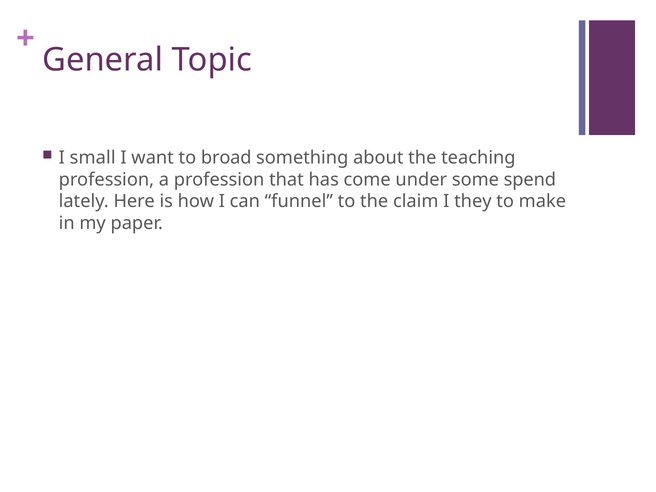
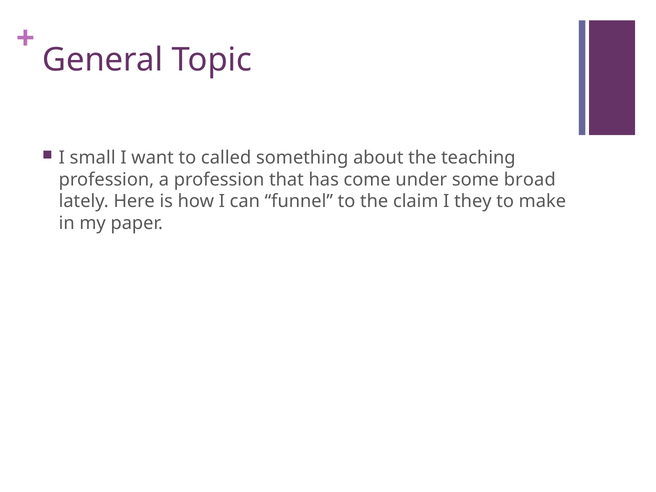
broad: broad -> called (226, 158)
spend: spend -> broad (530, 179)
